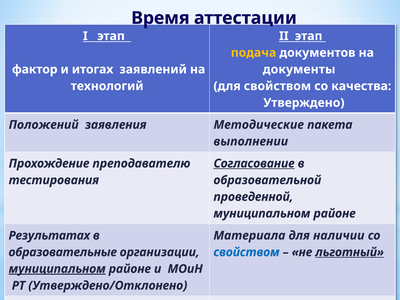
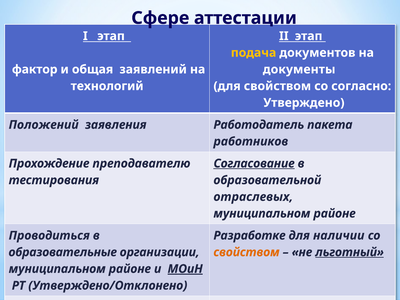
Время: Время -> Сфере (160, 18)
итогах: итогах -> общая (93, 69)
качества: качества -> согласно (361, 86)
Методические: Методические -> Работодатель (259, 125)
выполнении: выполнении -> работников (251, 141)
проведенной: проведенной -> отраслевых (253, 197)
Результатах: Результатах -> Проводиться (49, 236)
Материала: Материала -> Разработке (249, 236)
свойством colour: blue -> orange (247, 252)
муниципальном underline: present -> none (57, 269)
МОиН underline: none -> present (185, 269)
